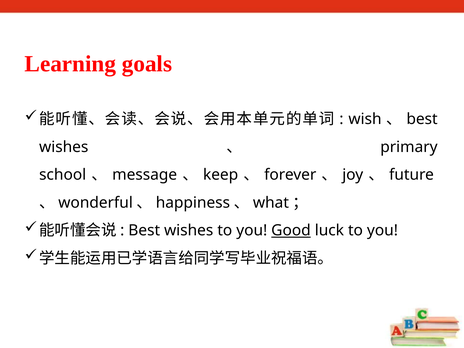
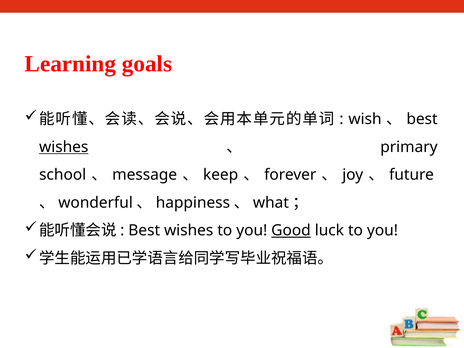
wishes underline: none -> present (64, 147)
